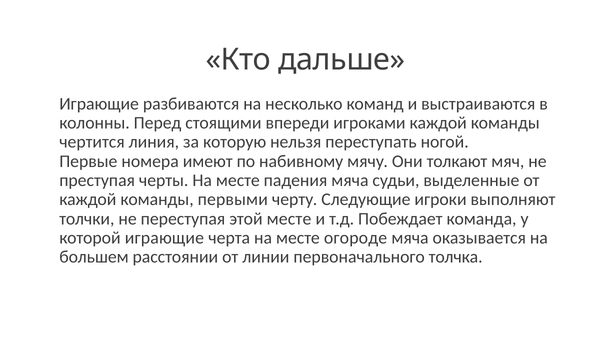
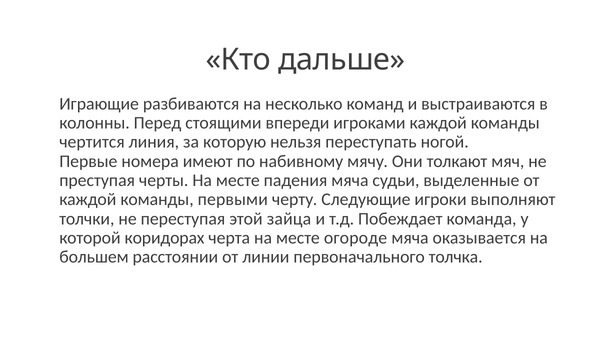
этой месте: месте -> зайца (289, 219)
которой играющие: играющие -> коридорах (165, 238)
